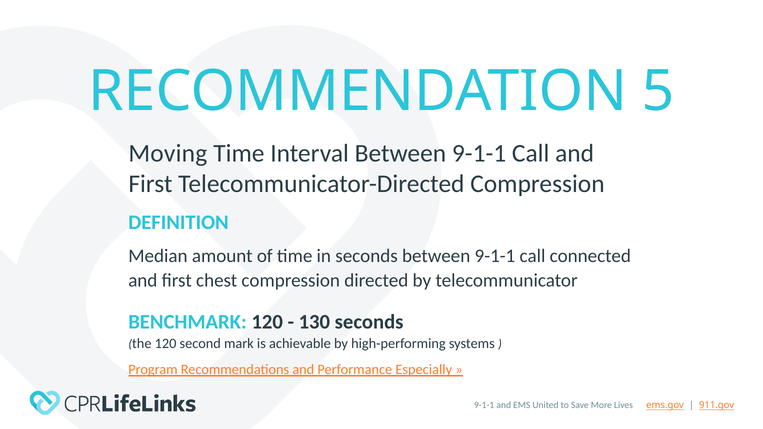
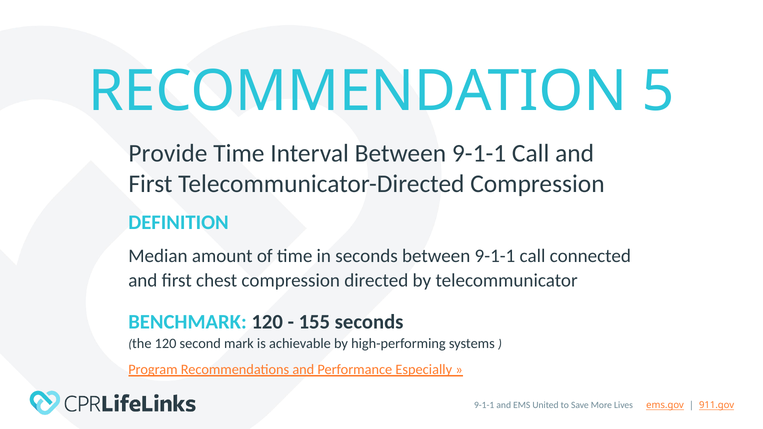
Moving: Moving -> Provide (168, 153)
130: 130 -> 155 (314, 322)
